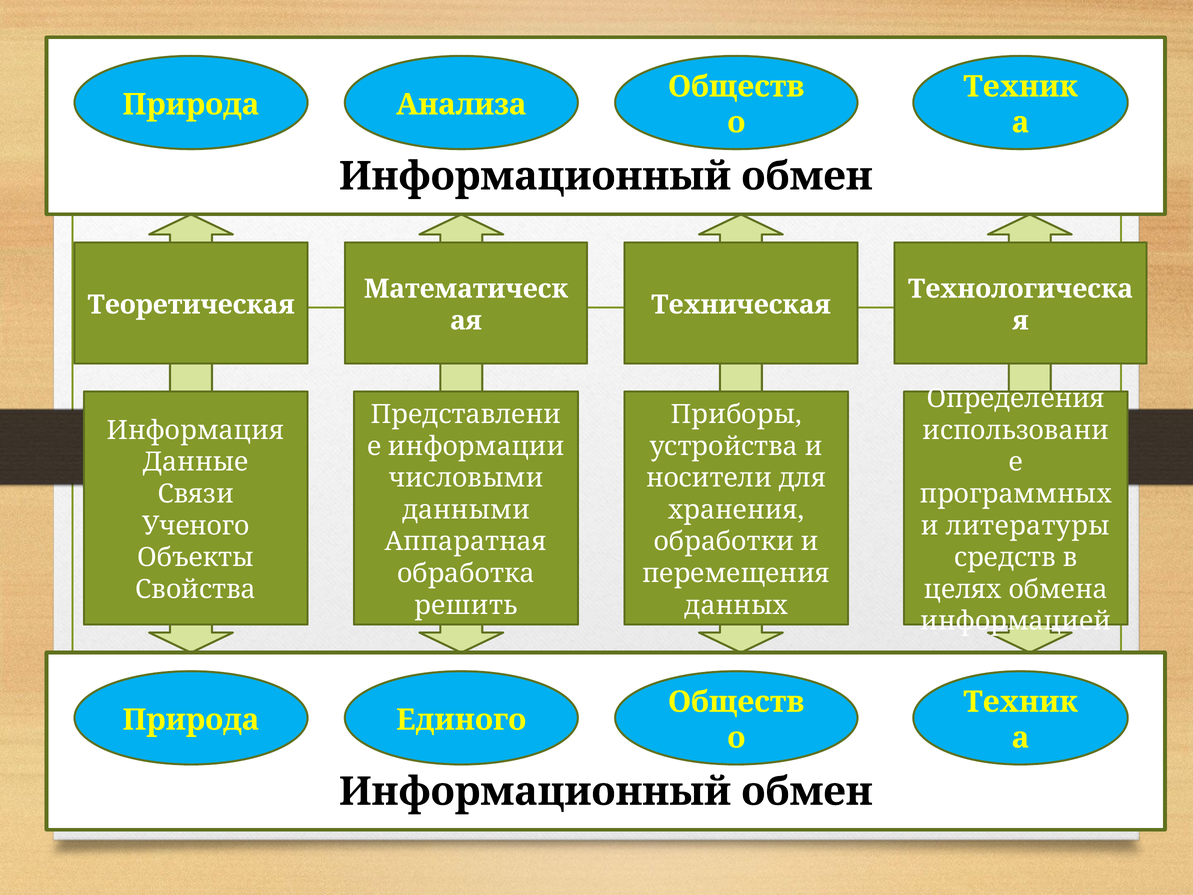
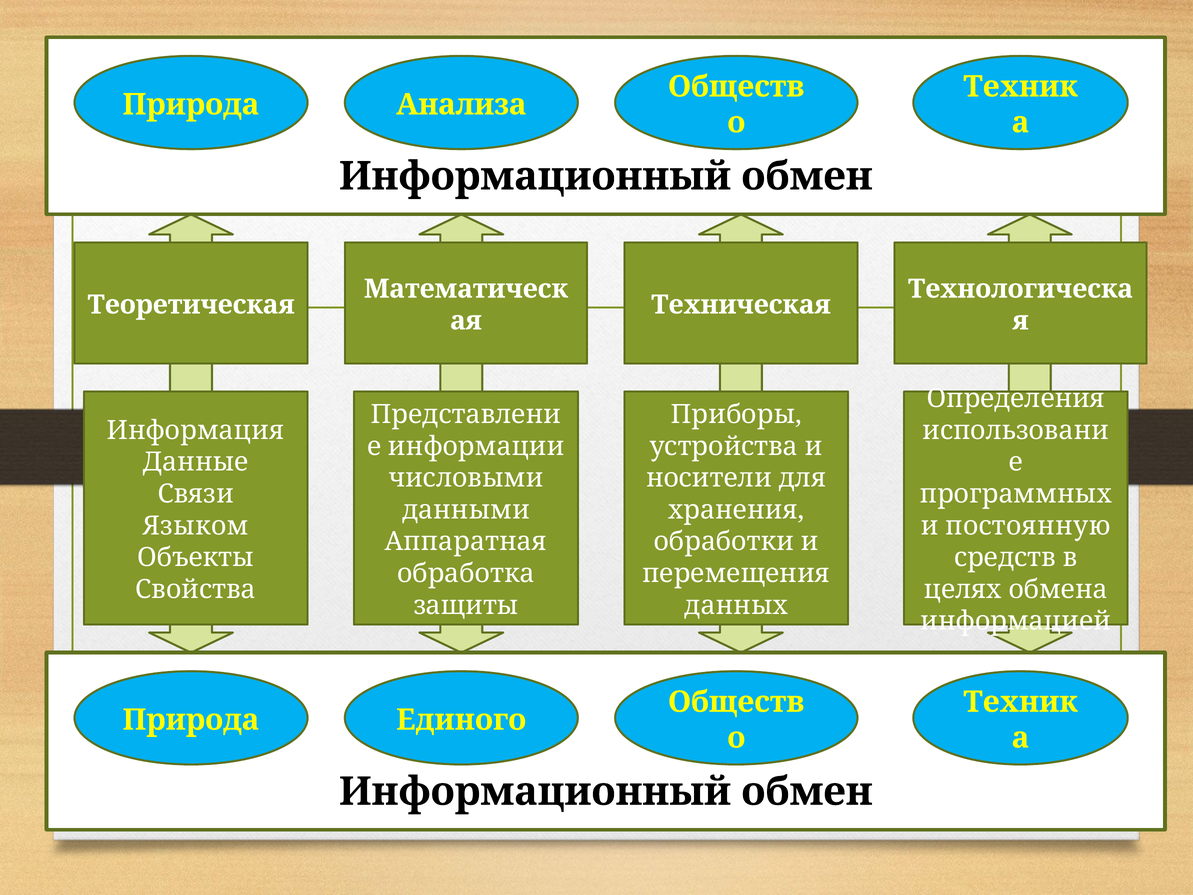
Ученого: Ученого -> Языком (196, 526)
литературы: литературы -> постоянную (1028, 526)
решить: решить -> защиты (466, 605)
